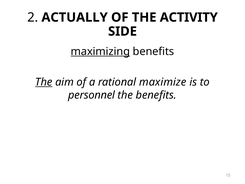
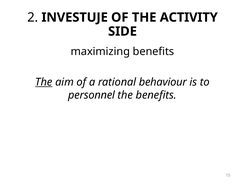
ACTUALLY: ACTUALLY -> INVESTUJE (75, 17)
maximizing underline: present -> none (100, 51)
maximize: maximize -> behaviour (163, 82)
